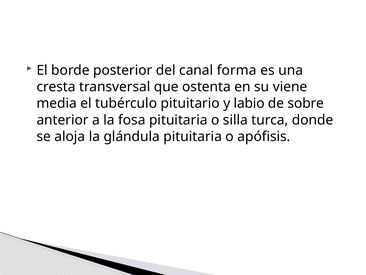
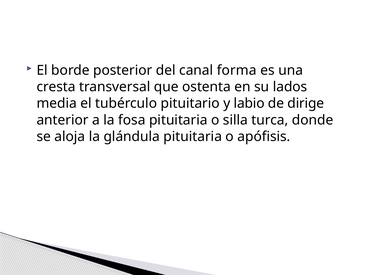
viene: viene -> lados (290, 87)
sobre: sobre -> dirige (306, 103)
